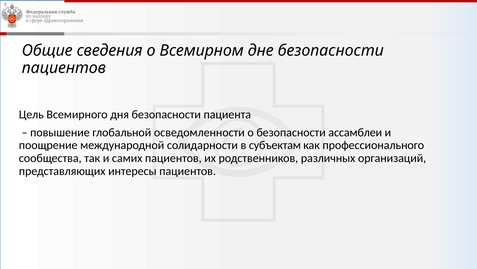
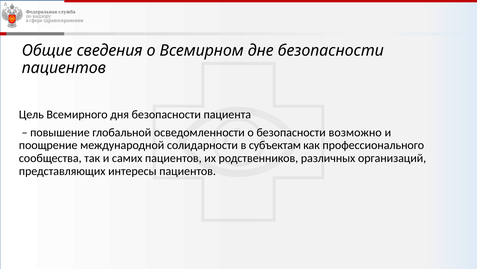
ассамблеи: ассамблеи -> возможно (355, 132)
